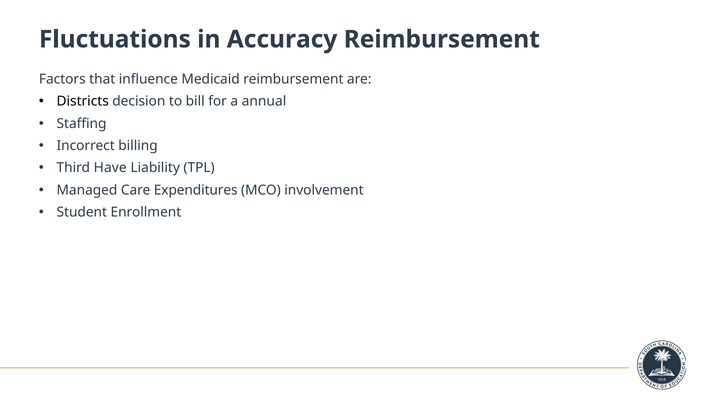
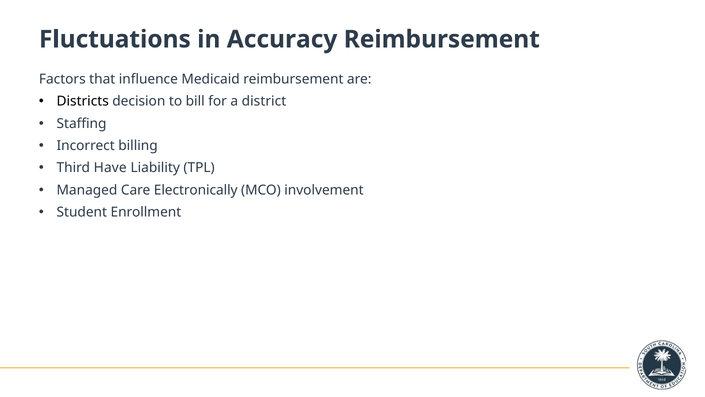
annual: annual -> district (264, 101)
Expenditures: Expenditures -> Electronically (196, 190)
